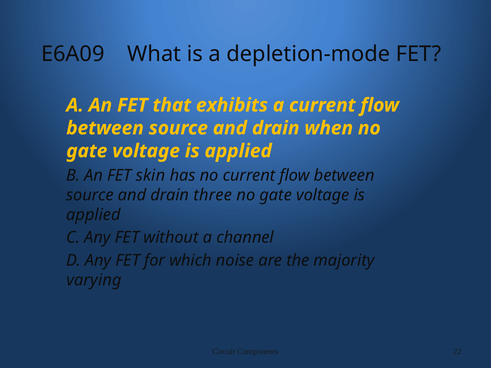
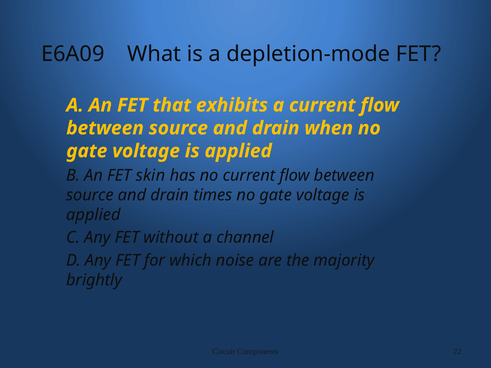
three: three -> times (213, 195)
varying: varying -> brightly (94, 280)
